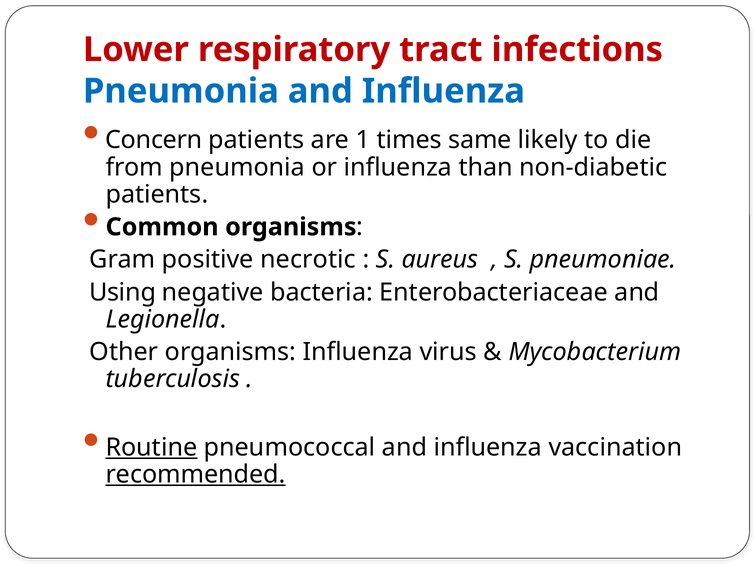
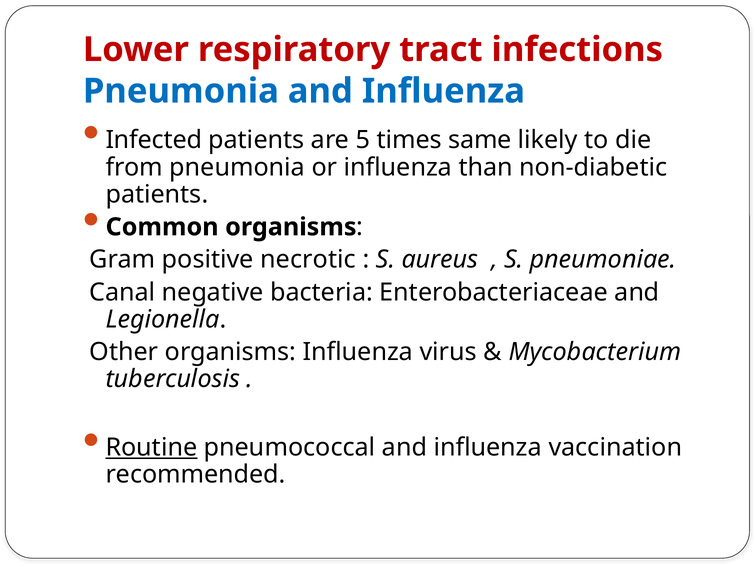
Concern: Concern -> Infected (154, 140)
1: 1 -> 5 (363, 140)
Using: Using -> Canal (122, 292)
recommended underline: present -> none (196, 475)
